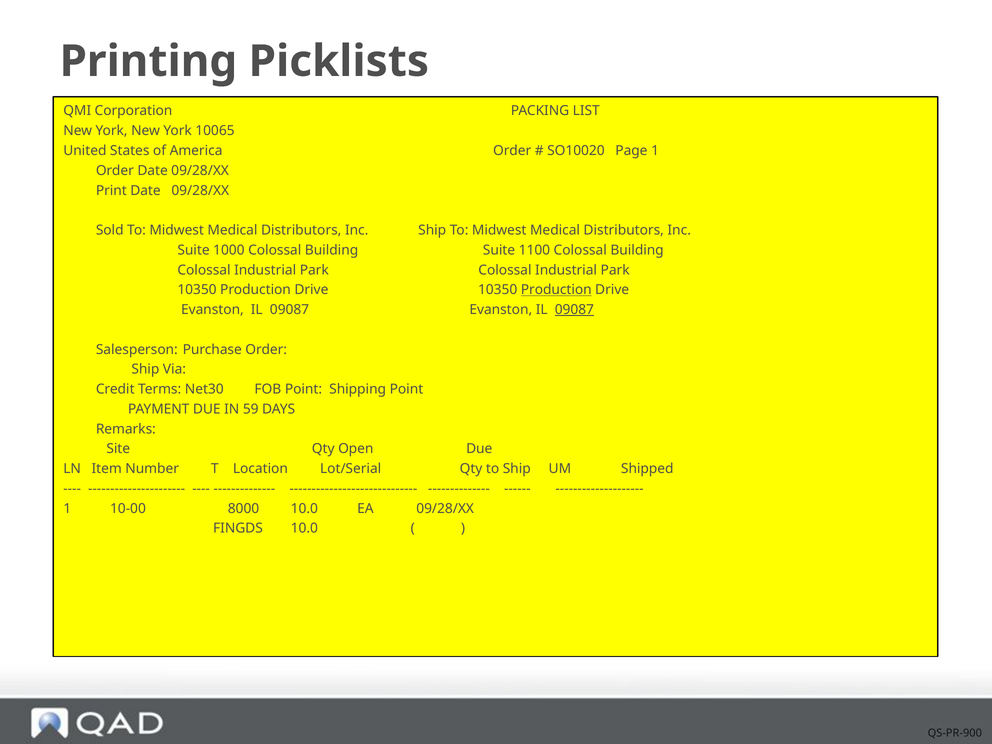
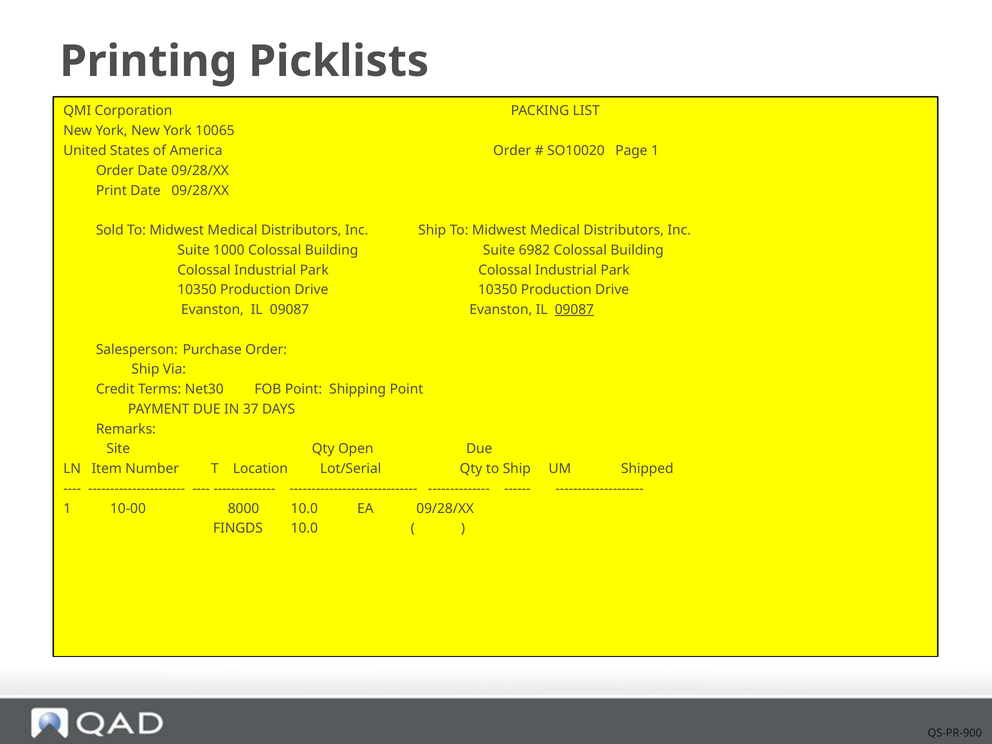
1100: 1100 -> 6982 (534, 250)
Production underline: present -> none (556, 290)
59: 59 -> 37 (251, 409)
